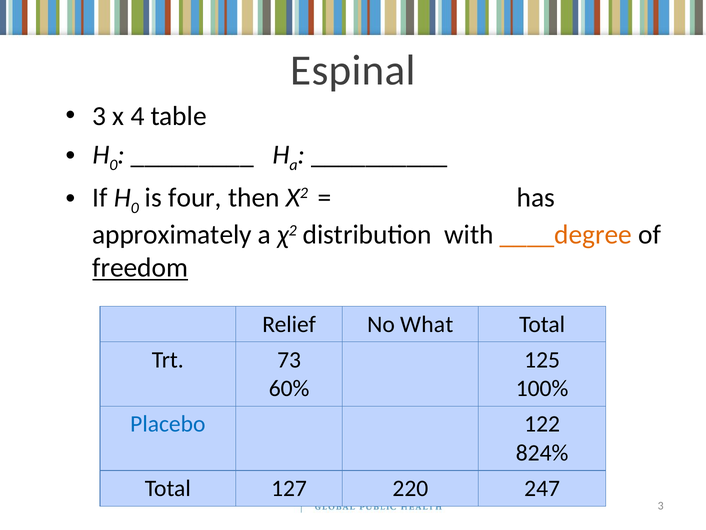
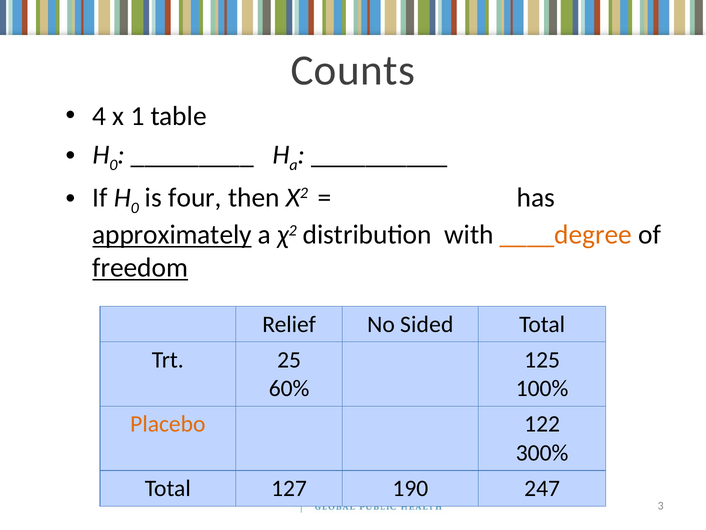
Espinal: Espinal -> Counts (353, 71)
3: 3 -> 4 (99, 116)
4: 4 -> 1 (137, 116)
approximately underline: none -> present (172, 235)
What: What -> Sided (427, 324)
73: 73 -> 25 (289, 360)
Placebo colour: blue -> orange (168, 424)
824%: 824% -> 300% (542, 453)
220: 220 -> 190 (410, 488)
